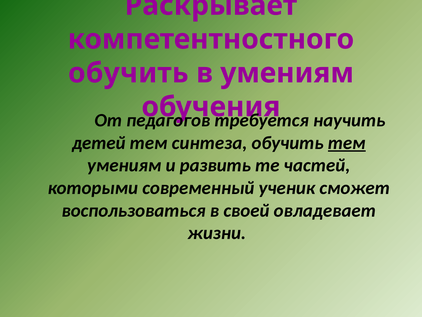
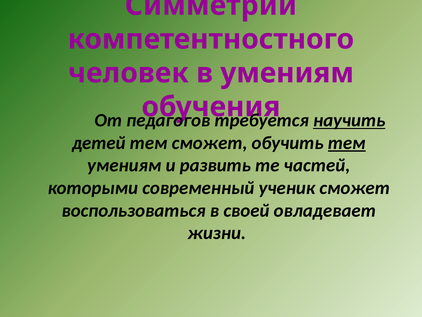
Раскрывает: Раскрывает -> Симметрии (211, 5)
обучить: обучить -> человек (128, 73)
научить underline: none -> present (349, 120)
тем синтеза: синтеза -> сможет (210, 143)
